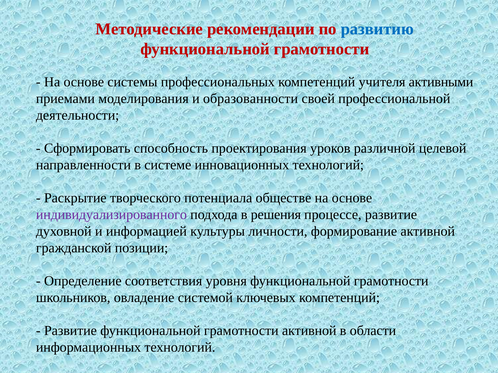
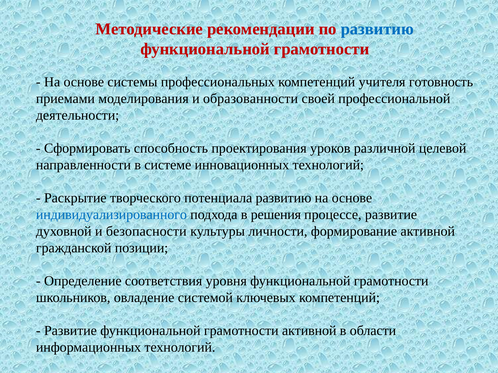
активными: активными -> готовность (441, 82)
потенциала обществе: обществе -> развитию (284, 198)
индивидуализированного colour: purple -> blue (111, 215)
информацией: информацией -> безопасности (146, 232)
